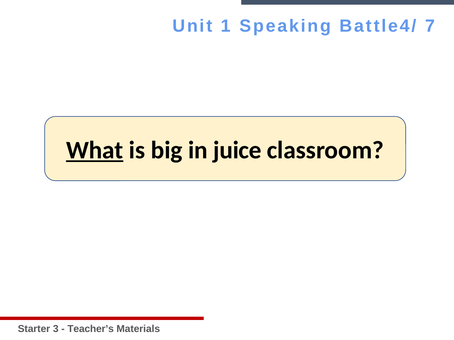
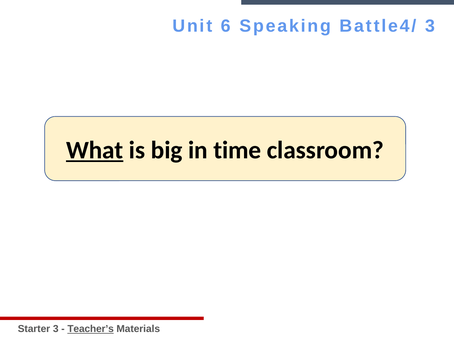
1: 1 -> 6 (226, 26)
Battle4/ 7: 7 -> 3 (430, 26)
juice: juice -> time (237, 151)
Teacher’s underline: none -> present (91, 329)
